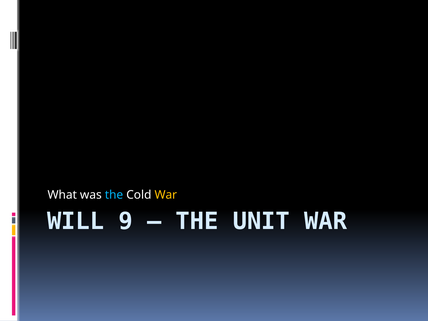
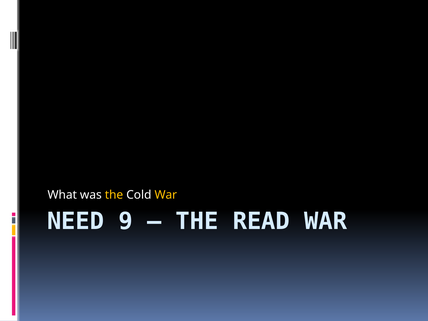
the colour: light blue -> yellow (114, 195)
WILL: WILL -> NEED (76, 221)
UNIT: UNIT -> READ (261, 221)
